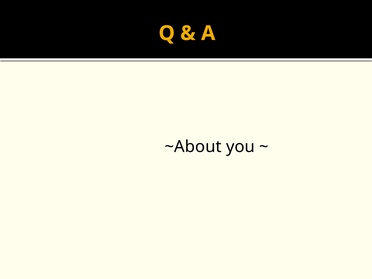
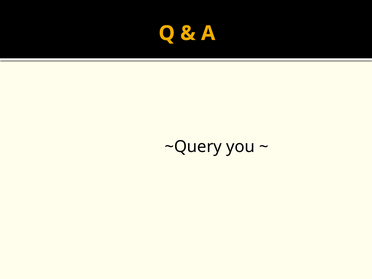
~About: ~About -> ~Query (193, 147)
